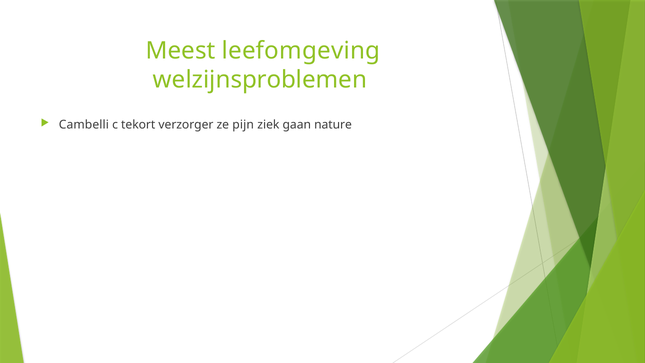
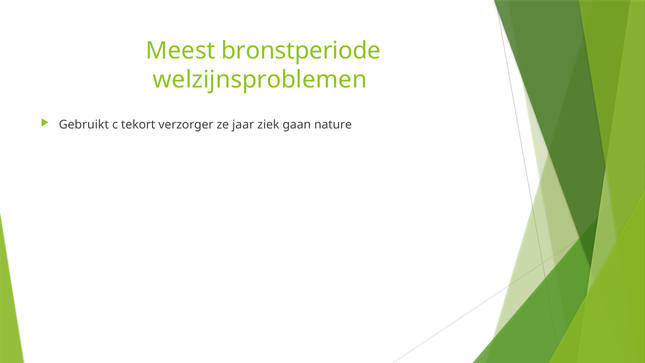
leefomgeving: leefomgeving -> bronstperiode (301, 51)
Cambelli: Cambelli -> Gebruikt (84, 125)
pijn: pijn -> jaar (243, 125)
